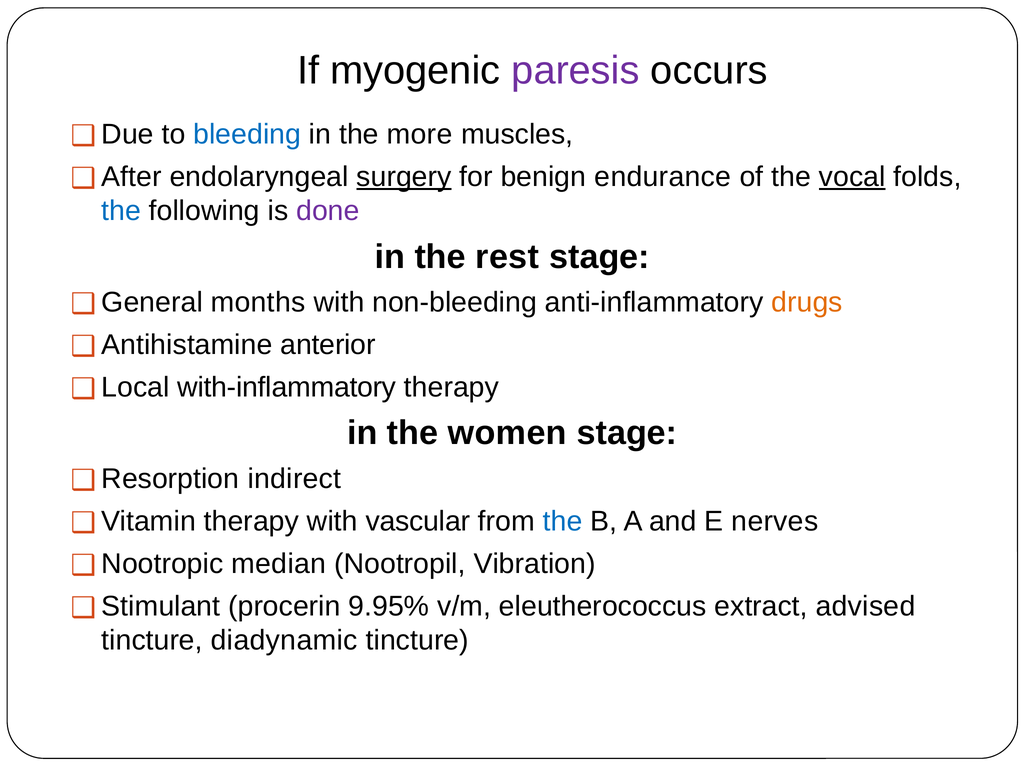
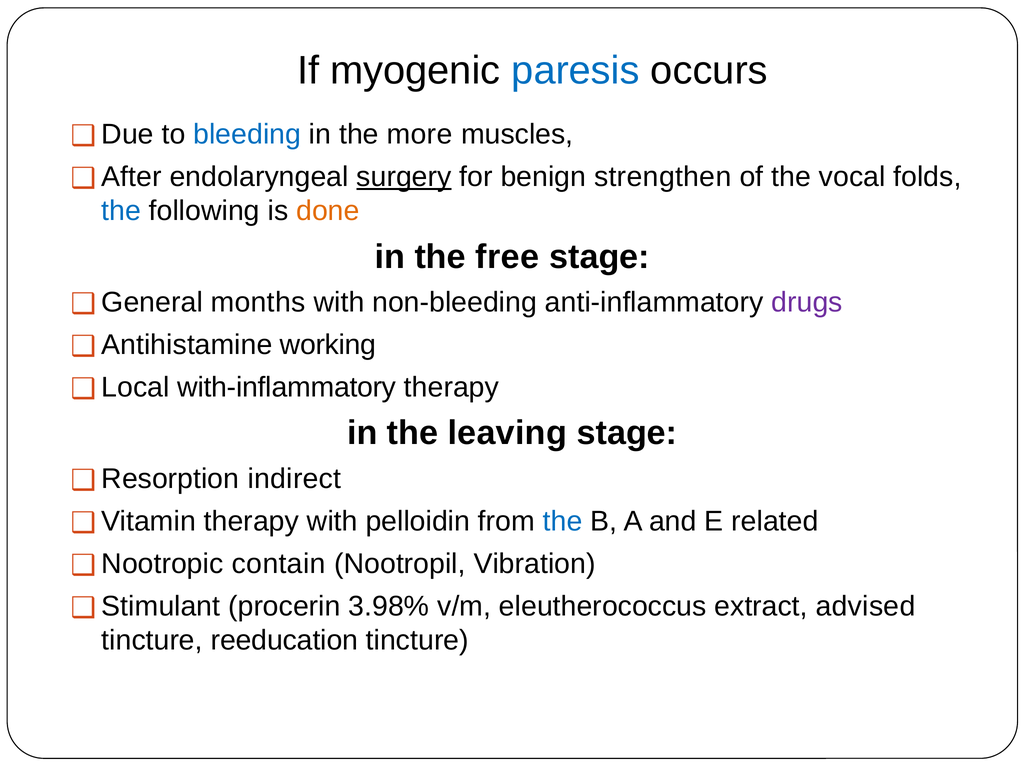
paresis colour: purple -> blue (576, 71)
endurance: endurance -> strengthen (663, 177)
vocal underline: present -> none (852, 177)
done colour: purple -> orange (328, 211)
rest: rest -> free (507, 257)
drugs colour: orange -> purple (807, 302)
anterior: anterior -> working (328, 345)
women: women -> leaving (507, 433)
vascular: vascular -> pelloidin (418, 521)
nerves: nerves -> related (775, 521)
median: median -> contain (279, 564)
9.95%: 9.95% -> 3.98% (389, 606)
diadynamic: diadynamic -> reeducation (284, 640)
